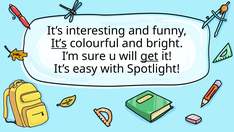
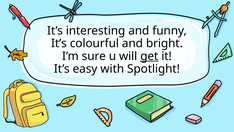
It’s underline: present -> none (59, 43)
